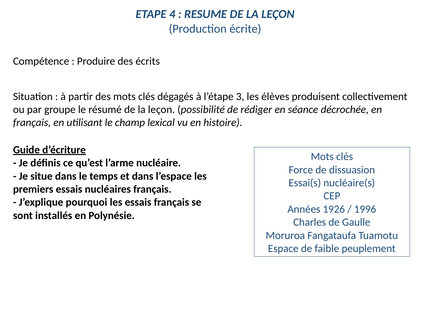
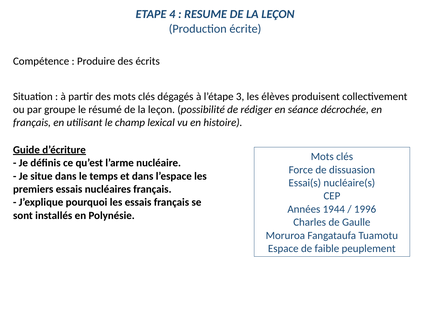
1926: 1926 -> 1944 (334, 209)
